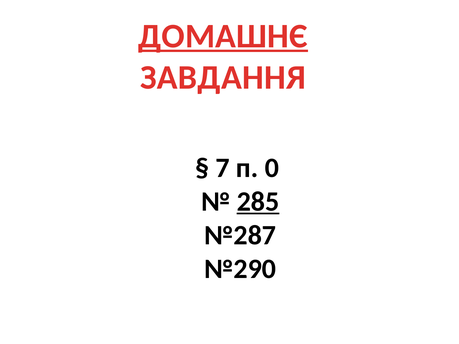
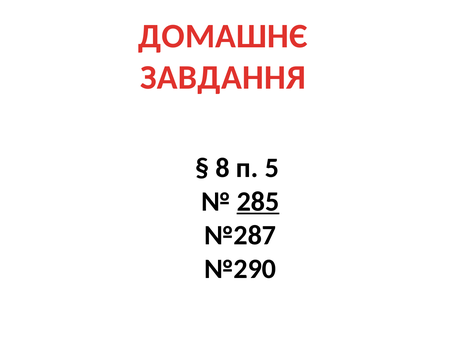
ДОМАШНЄ underline: present -> none (223, 36)
7: 7 -> 8 (222, 168)
0: 0 -> 5 (272, 168)
